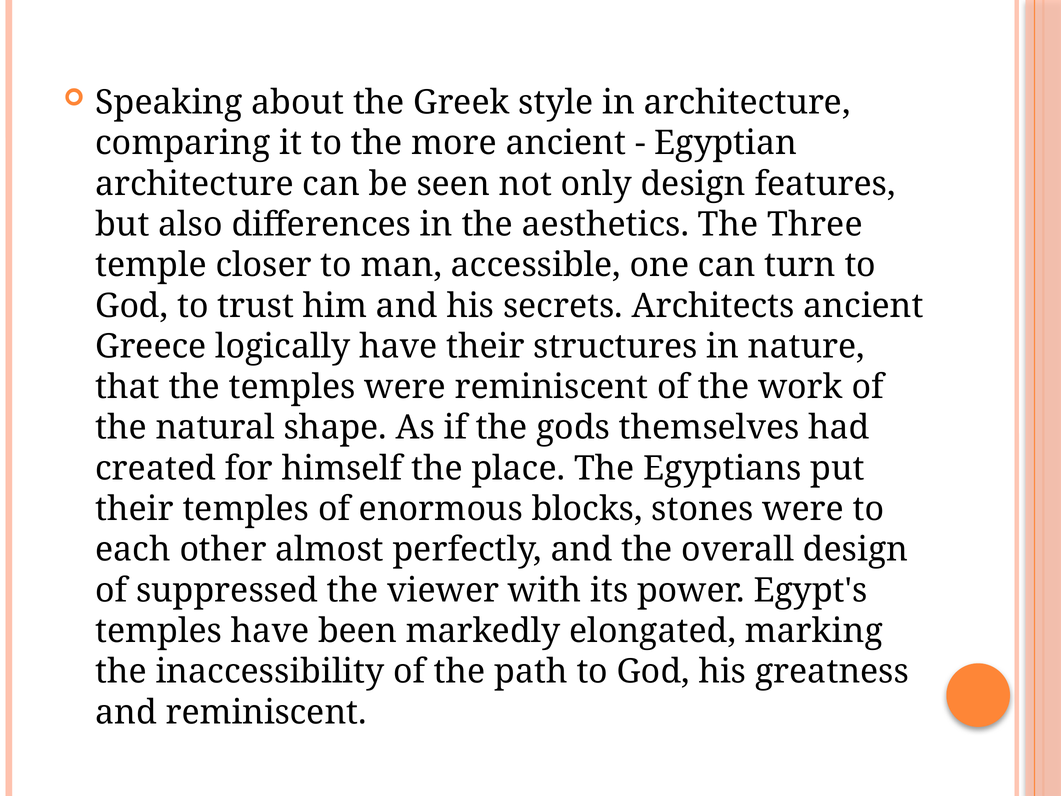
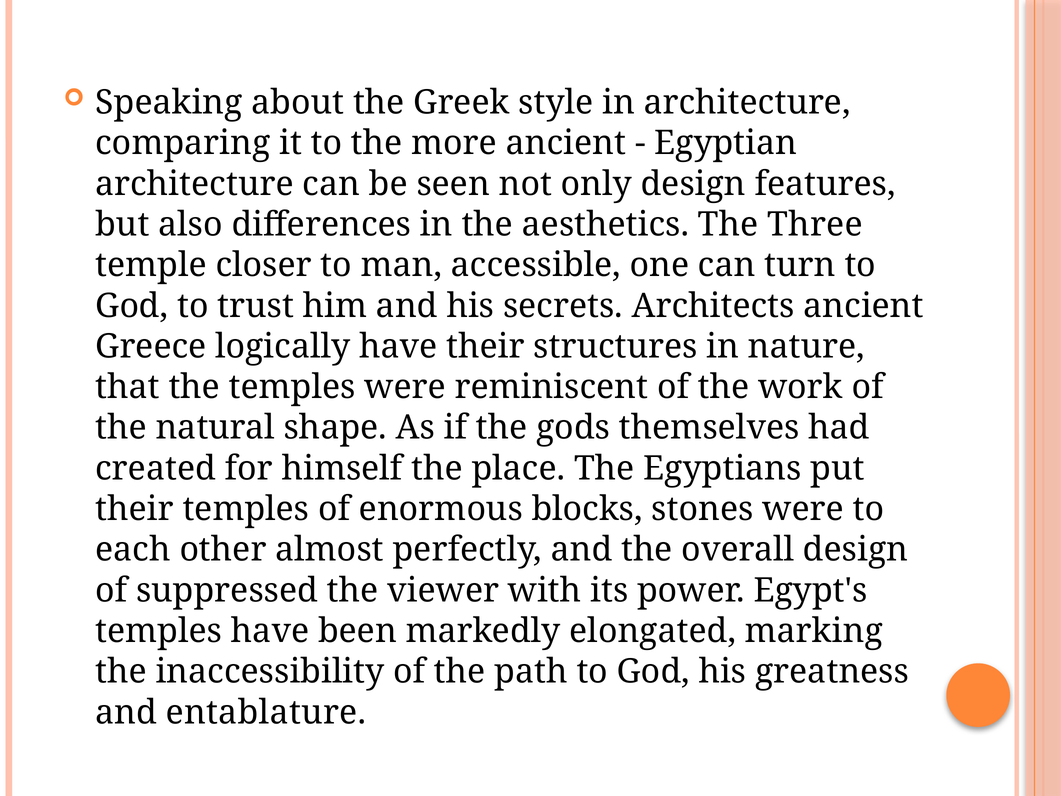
and reminiscent: reminiscent -> entablature (266, 712)
